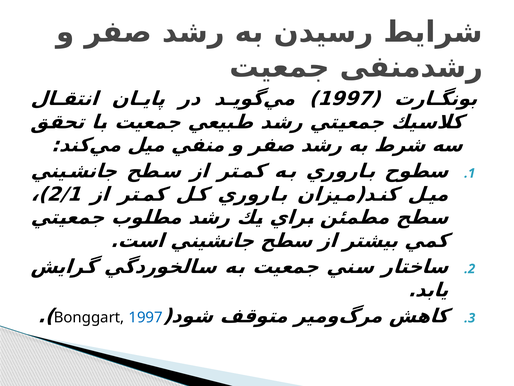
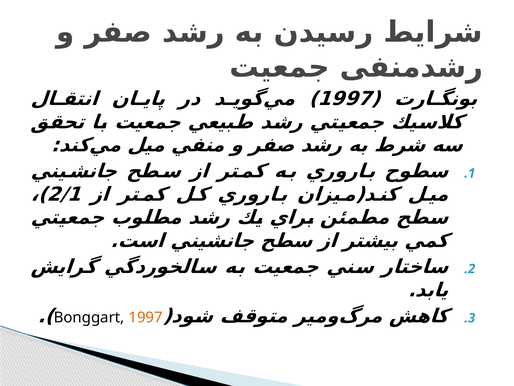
1997 colour: blue -> orange (146, 317)
